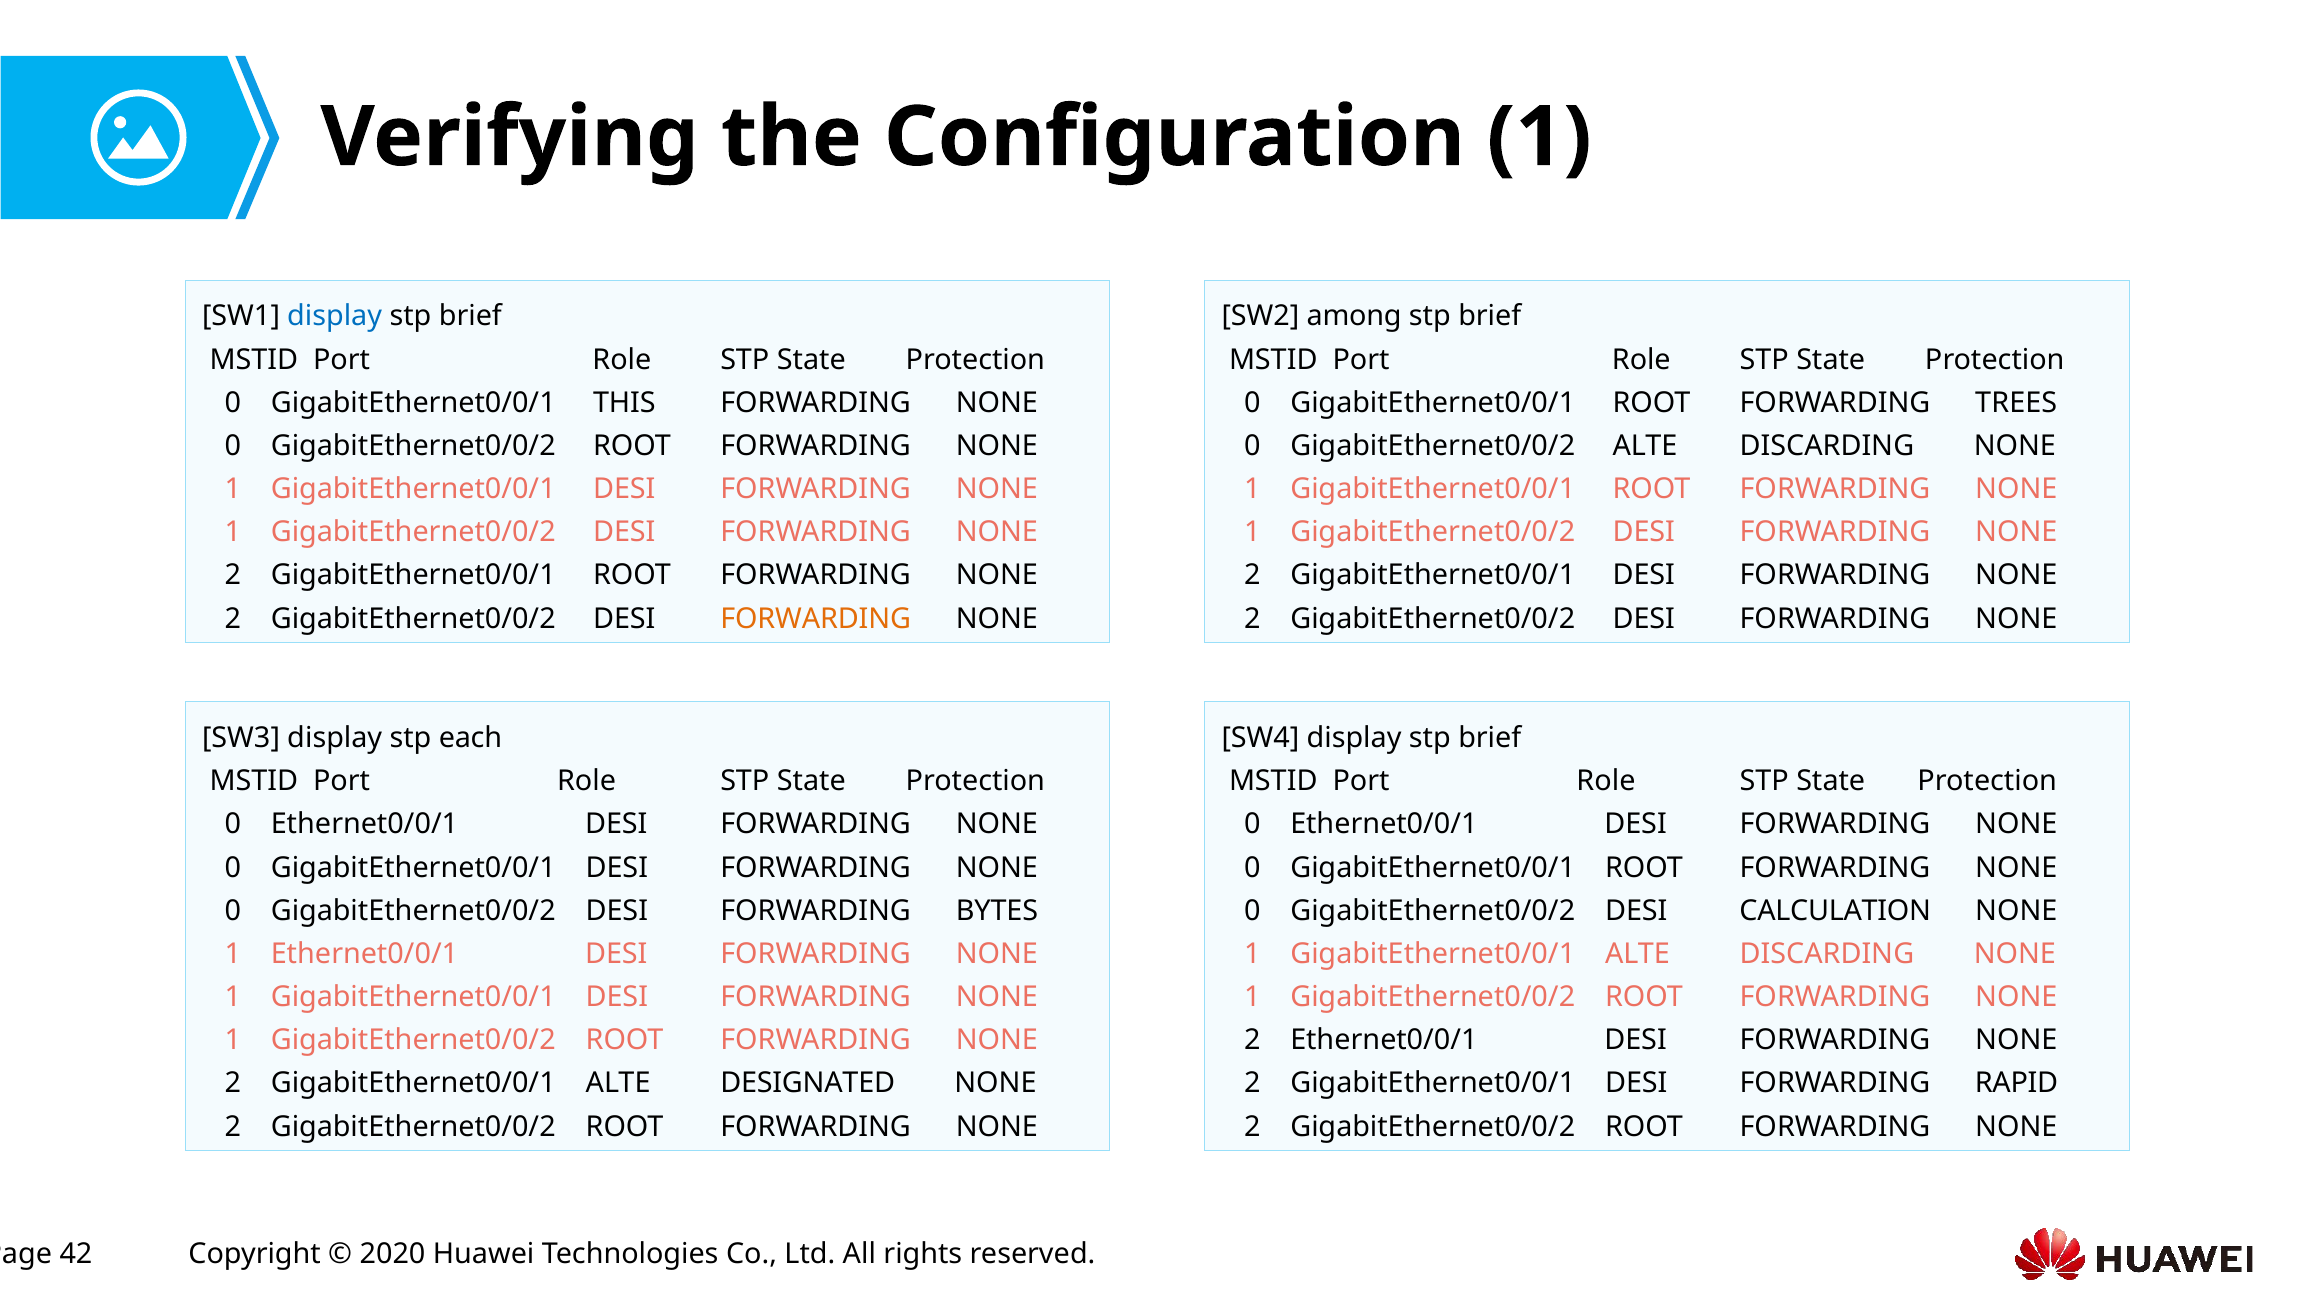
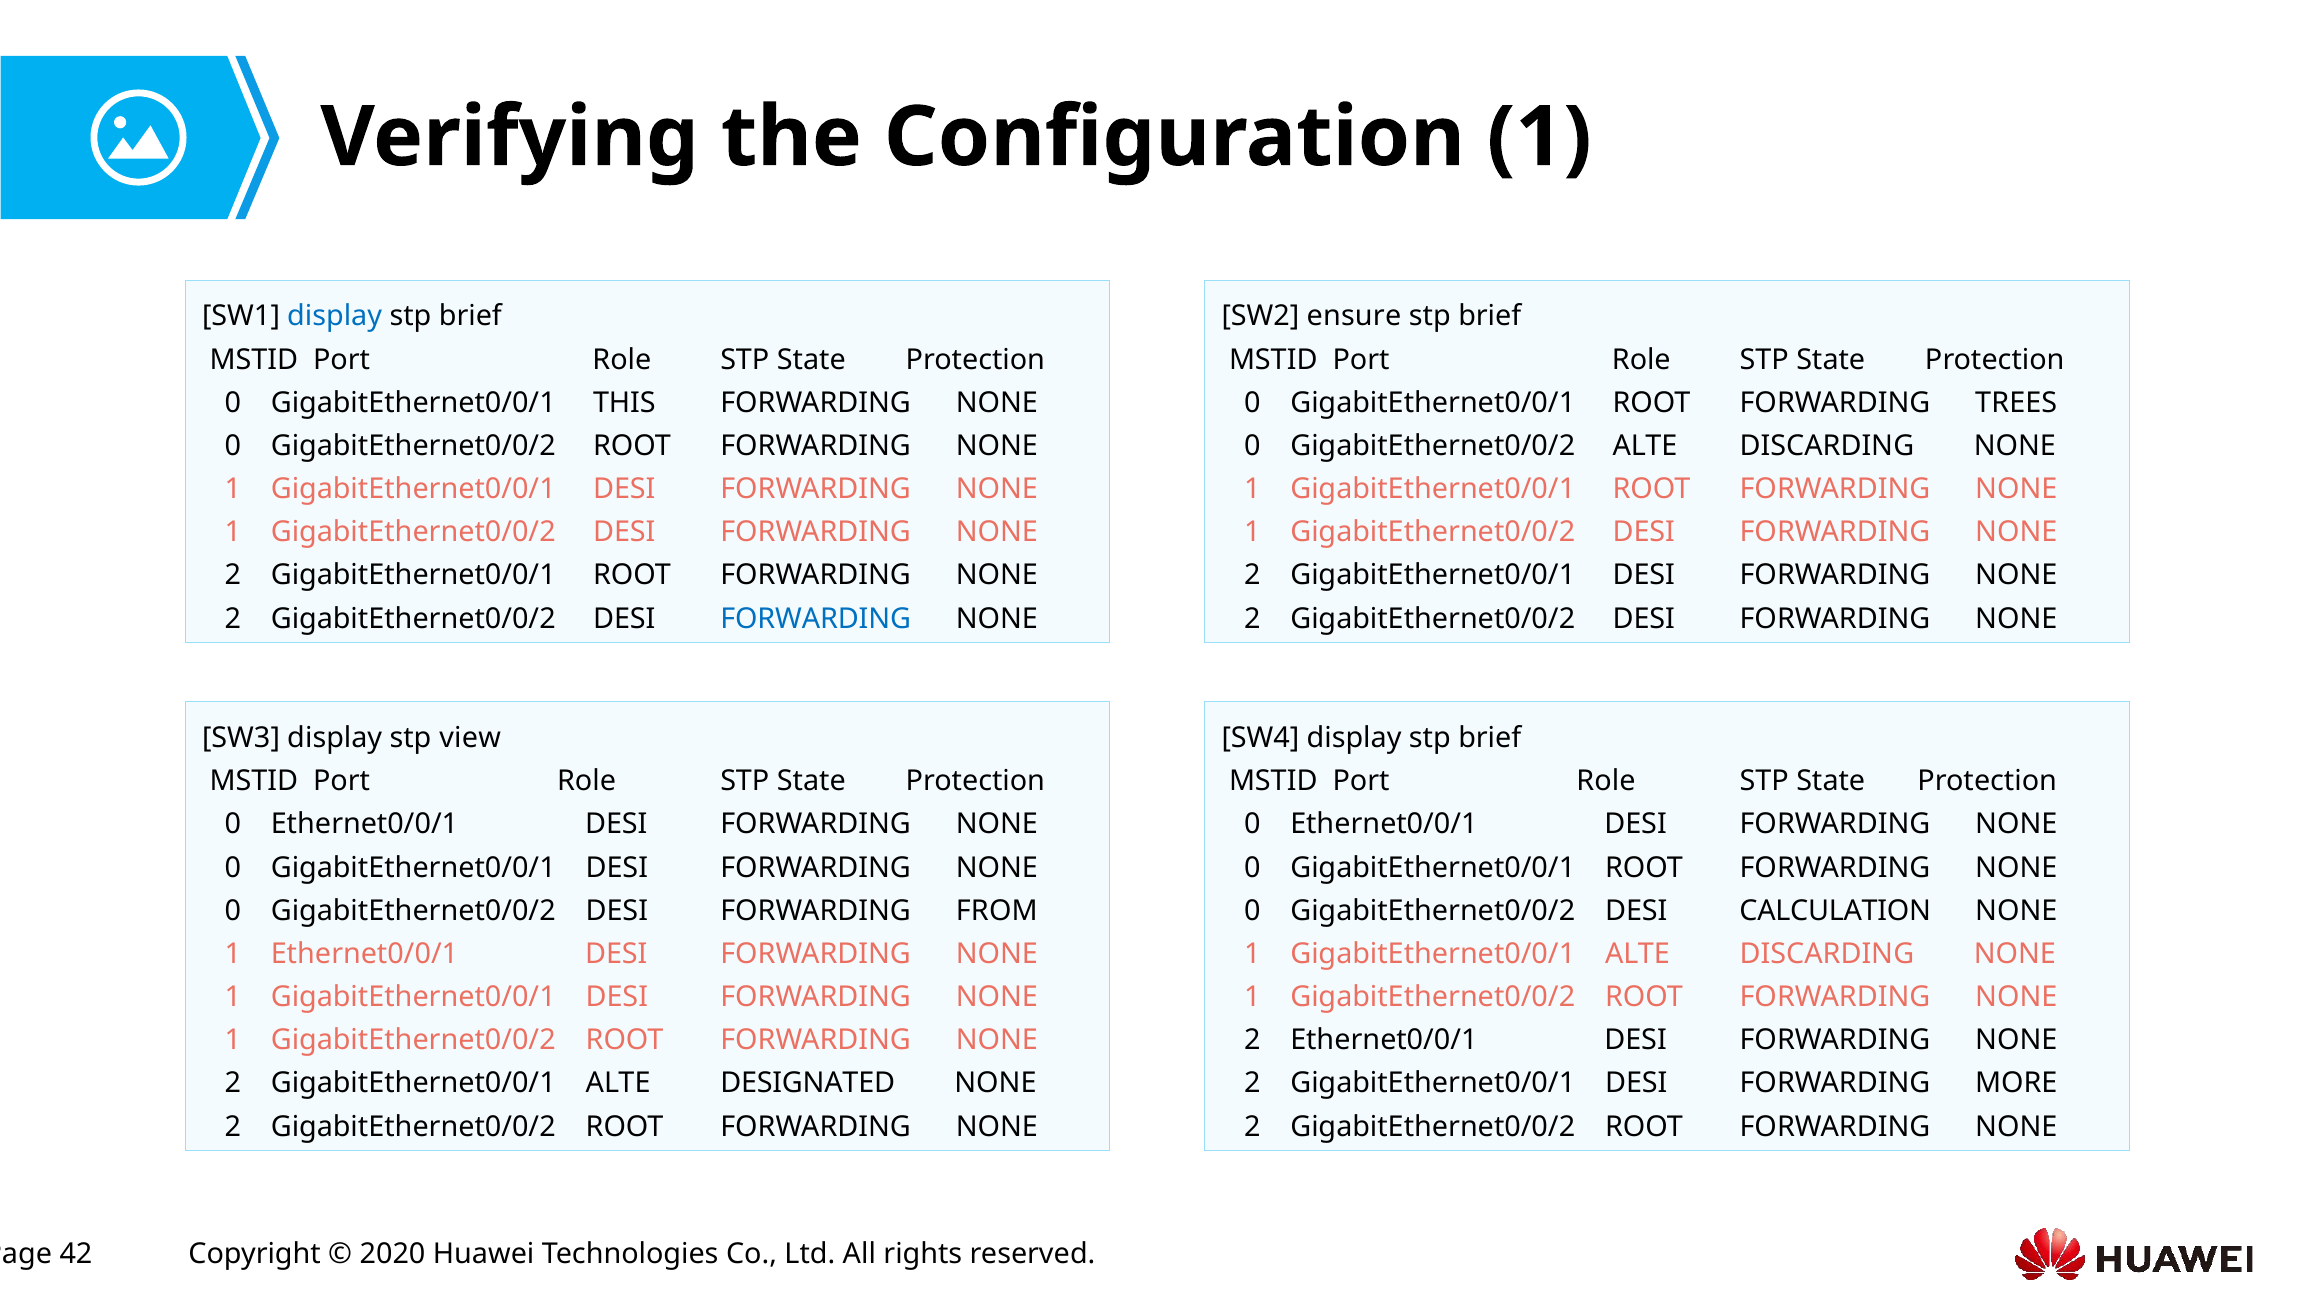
among: among -> ensure (1354, 317)
FORWARDING colour: orange -> blue (816, 619)
each: each -> view (470, 738)
BYTES: BYTES -> FROM (997, 911)
RAPID: RAPID -> MORE (2016, 1084)
